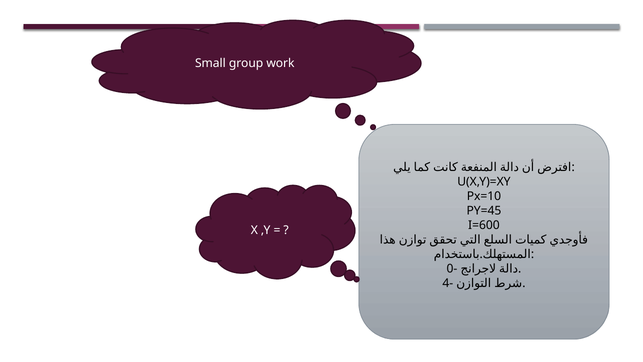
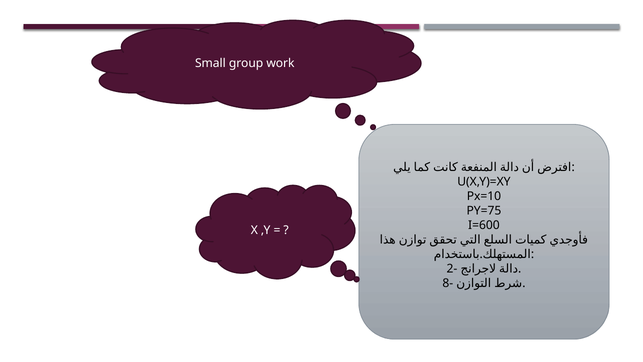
PY=45: PY=45 -> PY=75 (484, 211)
0-: 0- -> 2- (452, 269)
4-: 4- -> 8- (448, 283)
